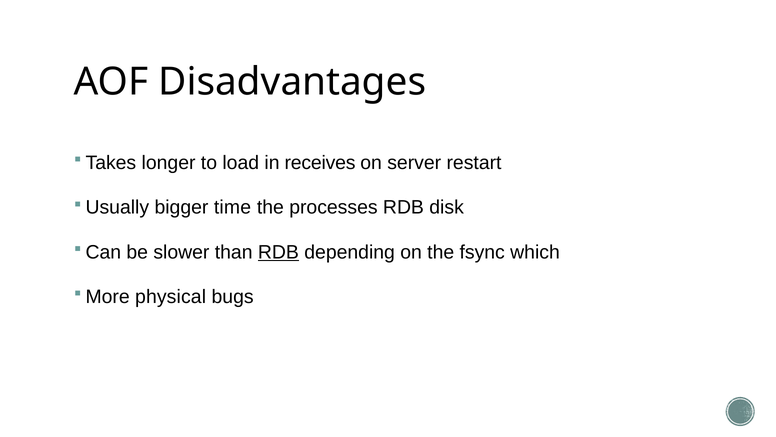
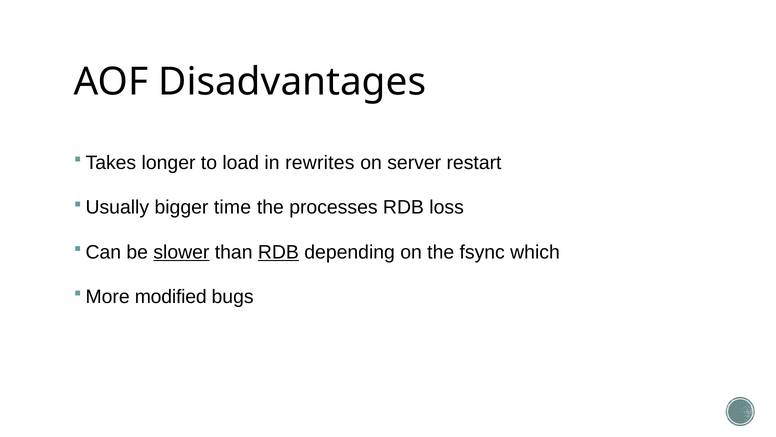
receives: receives -> rewrites (320, 163)
disk: disk -> loss (447, 207)
slower underline: none -> present (181, 252)
physical: physical -> modified (171, 296)
